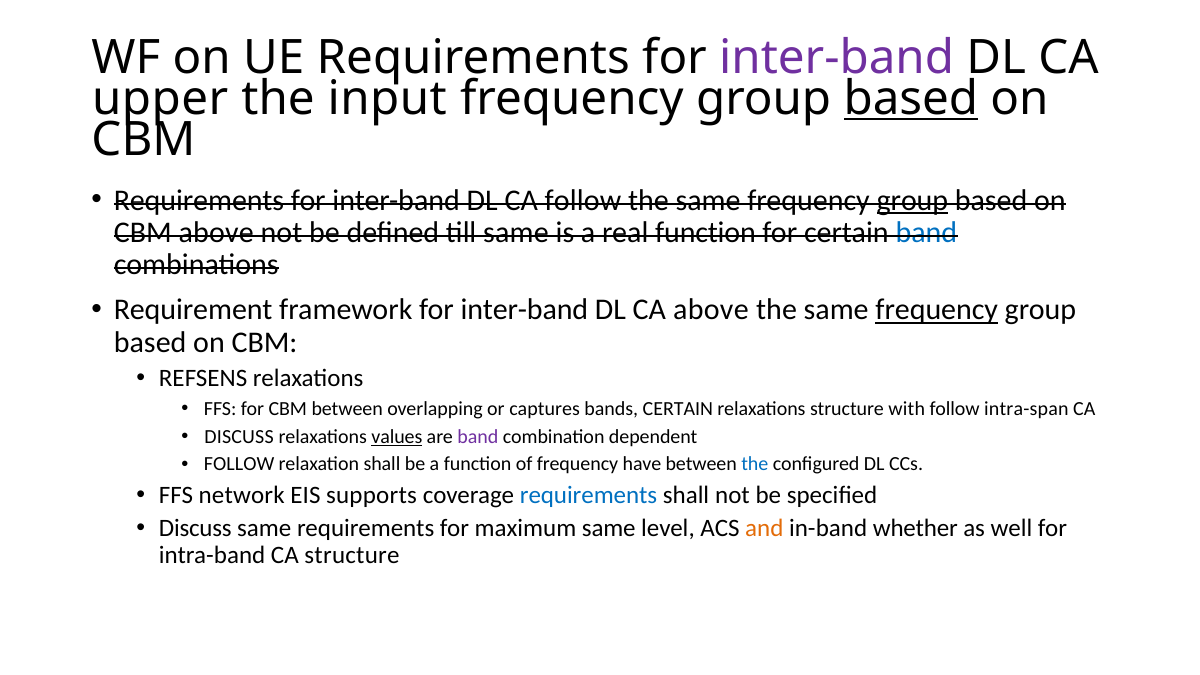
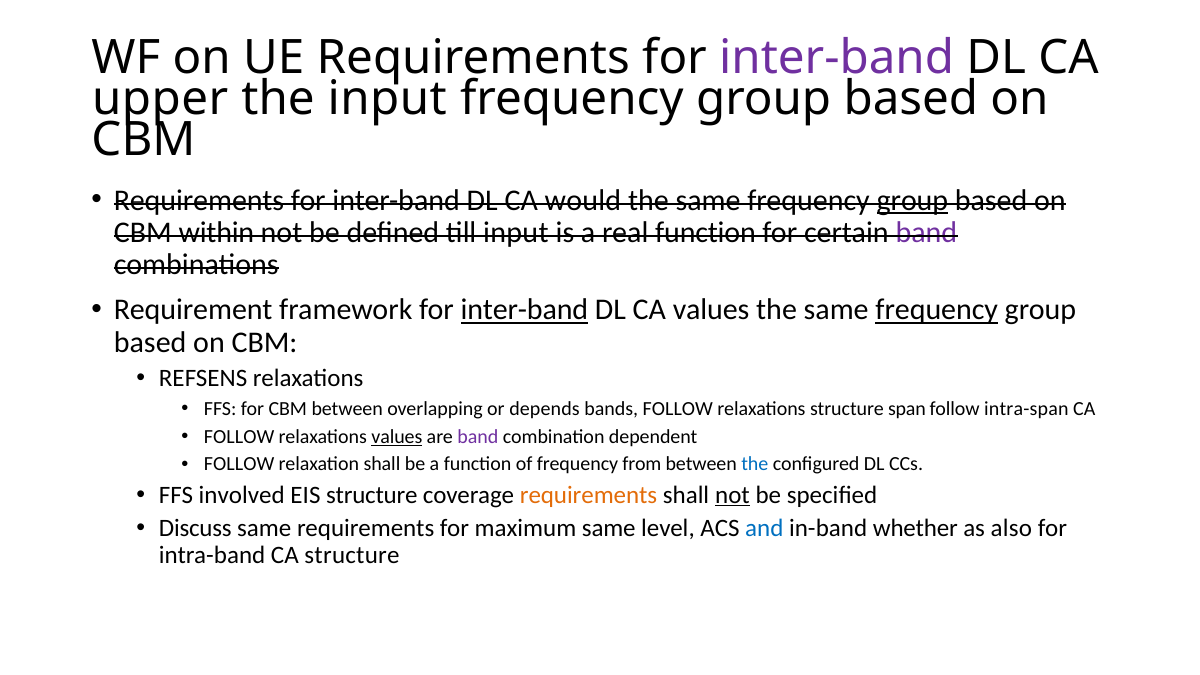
based underline: present -> none (911, 99)
CA follow: follow -> would (583, 200)
CBM above: above -> within (216, 233)
till same: same -> input (516, 233)
band colour: blue -> purple (926, 233)
inter-band underline: none -> present (524, 310)
CA above: above -> values (711, 310)
captures: captures -> depends (545, 409)
bands CERTAIN: CERTAIN -> FOLLOW (678, 409)
with: with -> span (907, 409)
DISCUSS: DISCUSS -> FOLLOW (239, 437)
have: have -> from (642, 464)
network: network -> involved (242, 495)
EIS supports: supports -> structure (372, 495)
requirements colour: blue -> orange (589, 495)
not underline: none -> present (732, 495)
and colour: orange -> blue (764, 528)
well: well -> also (1011, 528)
